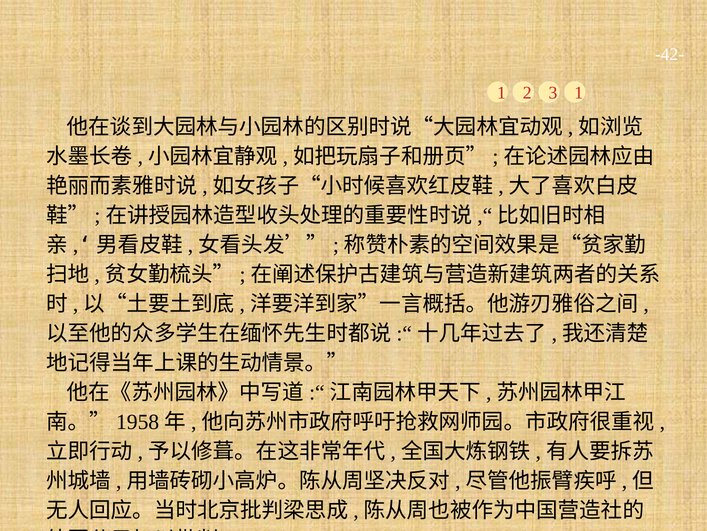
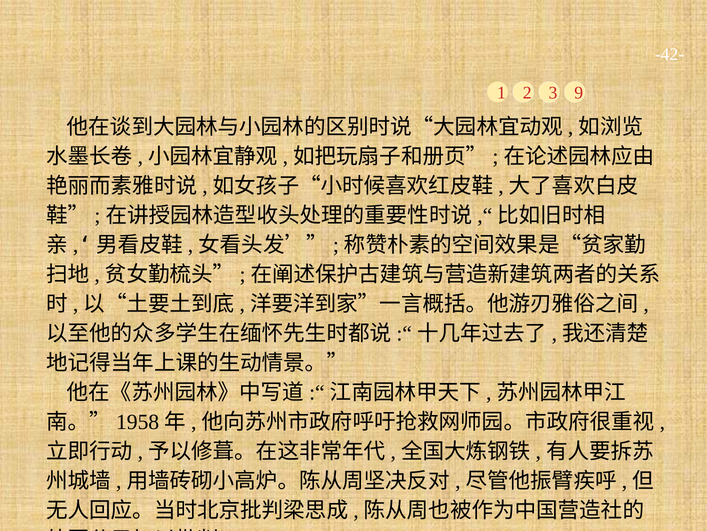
3 1: 1 -> 9 (579, 93)
